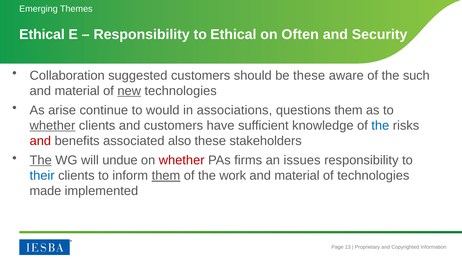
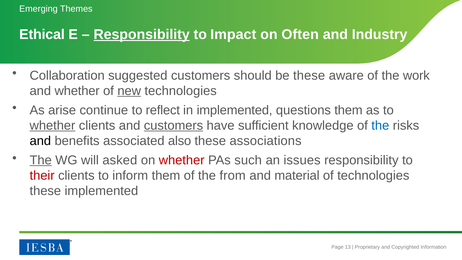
Responsibility underline: none -> present (142, 34)
to Ethical: Ethical -> Impact (233, 34)
Security: Security -> Industry (380, 34)
such: such -> work (416, 75)
material: material -> whether (77, 91)
would: would -> reflect (163, 110)
in associations: associations -> implemented (235, 110)
customers underline: none -> present (174, 125)
and colour: red -> black (40, 141)
stakeholders: stakeholders -> associations (266, 141)
undue: undue -> asked (120, 160)
firms: firms -> such (248, 160)
their colour: blue -> red (42, 176)
them underline: present -> none (166, 176)
work: work -> from (233, 176)
made: made -> these (45, 191)
